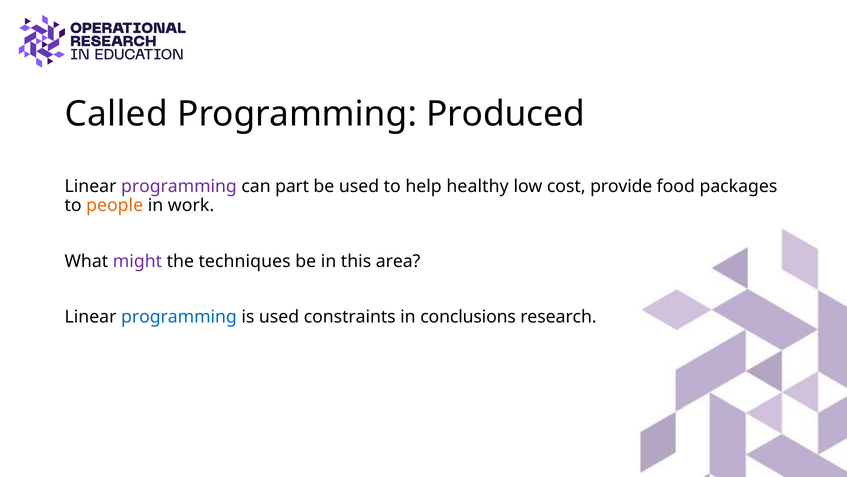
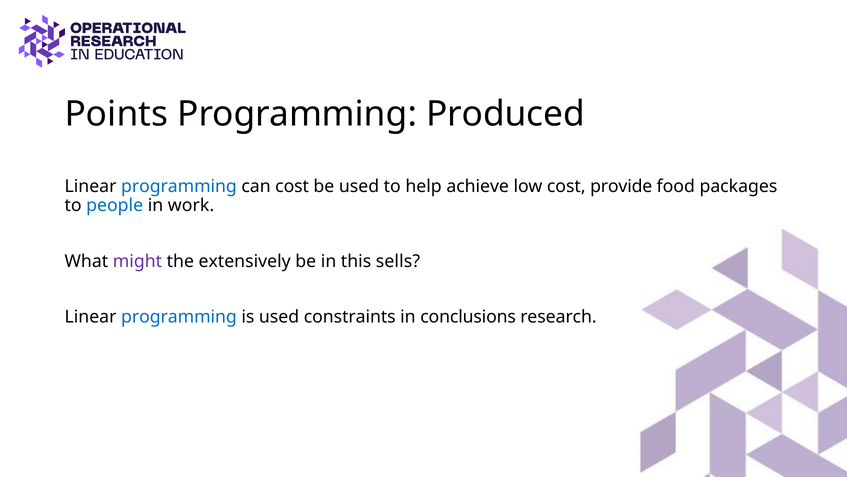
Called: Called -> Points (116, 114)
programming colour: purple -> blue (179, 186)
can part: part -> cost (292, 186)
healthy: healthy -> achieve (478, 186)
people colour: orange -> blue (115, 205)
techniques: techniques -> extensively (245, 261)
area: area -> sells (398, 261)
